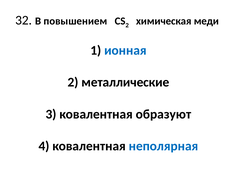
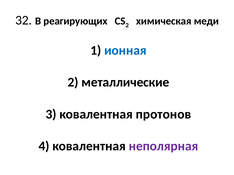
повышением: повышением -> реагирующих (75, 21)
образуют: образуют -> протонов (163, 114)
неполярная colour: blue -> purple (163, 146)
